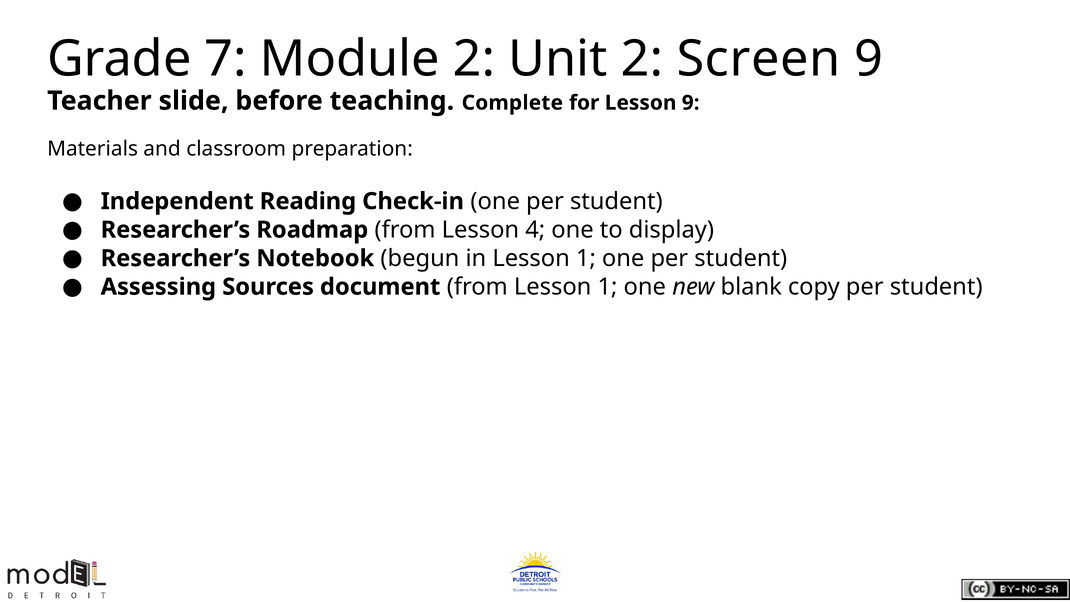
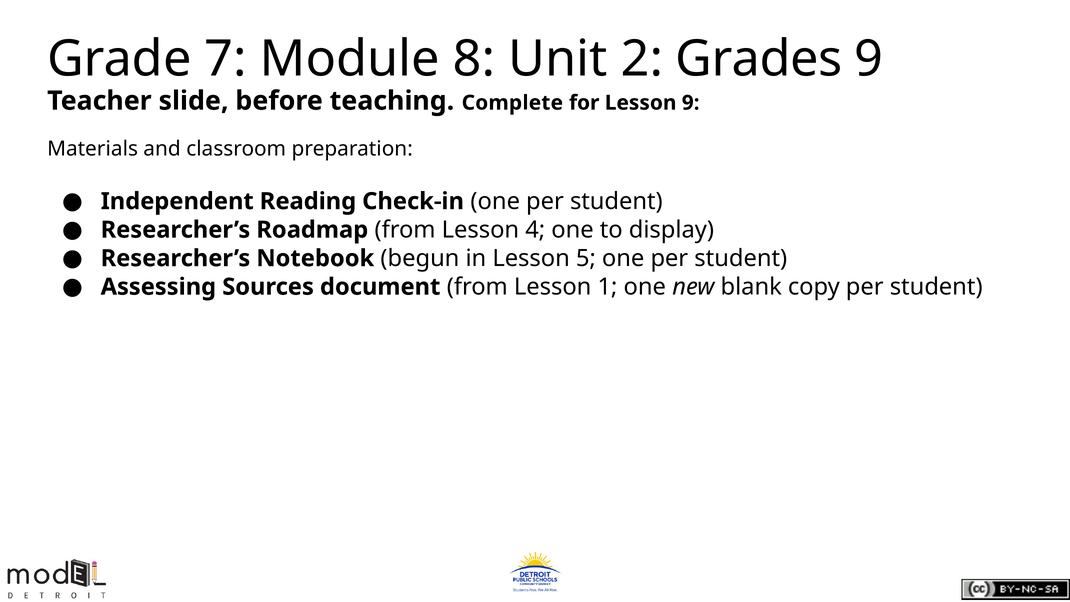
Module 2: 2 -> 8 (474, 59)
Screen: Screen -> Grades (759, 59)
in Lesson 1: 1 -> 5 (586, 258)
